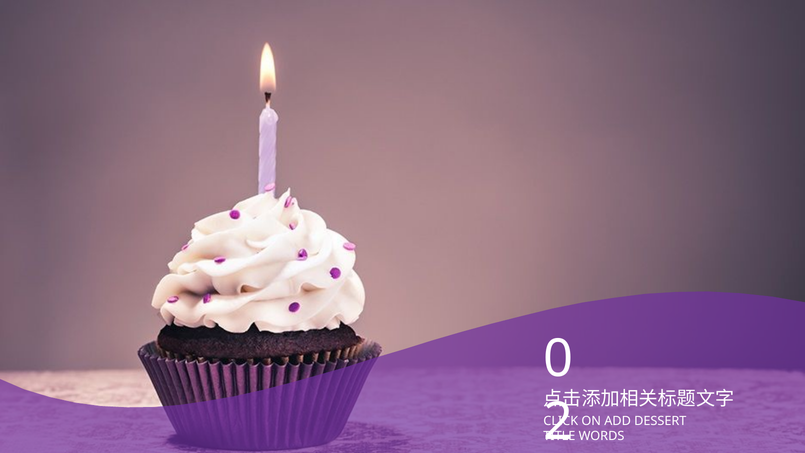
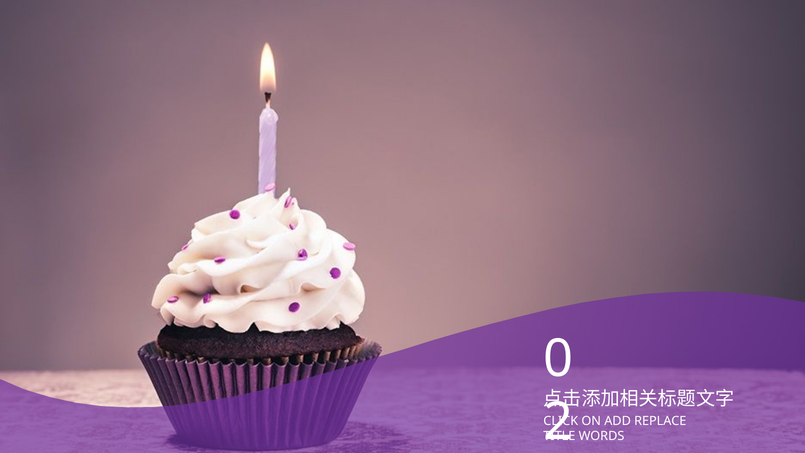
DESSERT: DESSERT -> REPLACE (660, 421)
